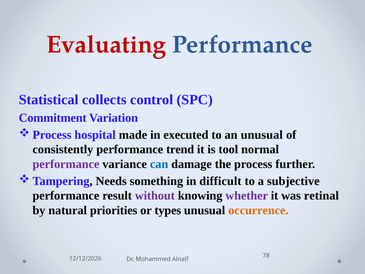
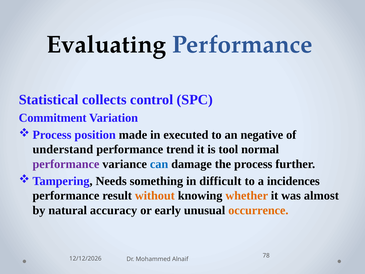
Evaluating colour: red -> black (106, 45)
hospital: hospital -> position (95, 135)
an unusual: unusual -> negative (262, 135)
consistently: consistently -> understand (63, 149)
subjective: subjective -> incidences (293, 181)
without colour: purple -> orange (155, 196)
whether colour: purple -> orange (247, 196)
retinal: retinal -> almost (321, 196)
priorities: priorities -> accuracy (114, 210)
types: types -> early (168, 210)
